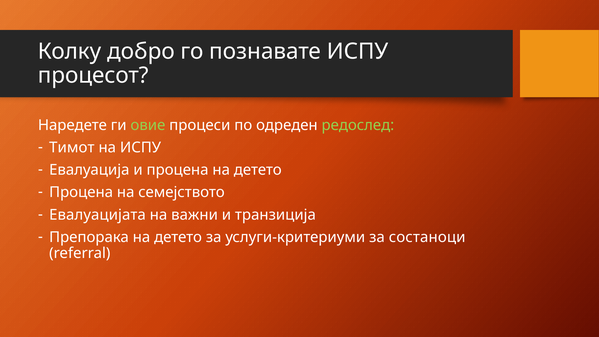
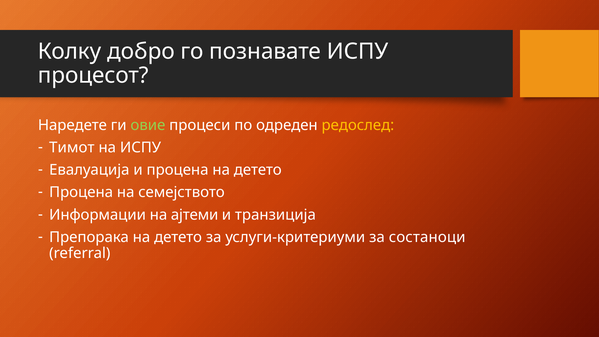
редослед colour: light green -> yellow (358, 125)
Евалуацијата: Евалуацијата -> Информации (98, 215)
важни: важни -> ајтеми (195, 215)
